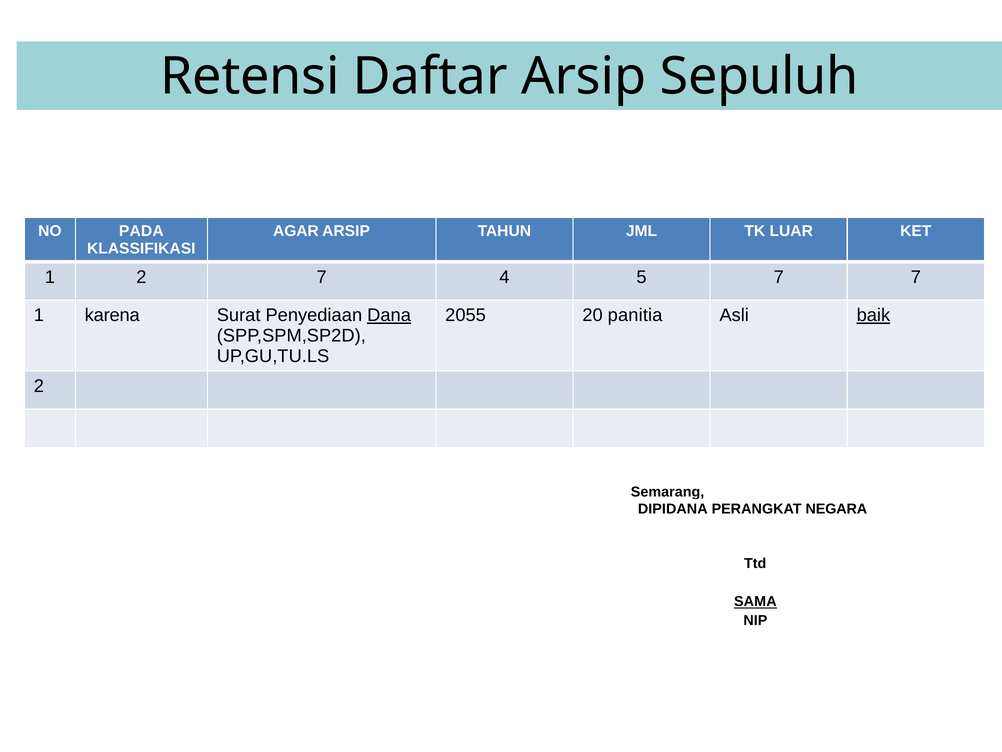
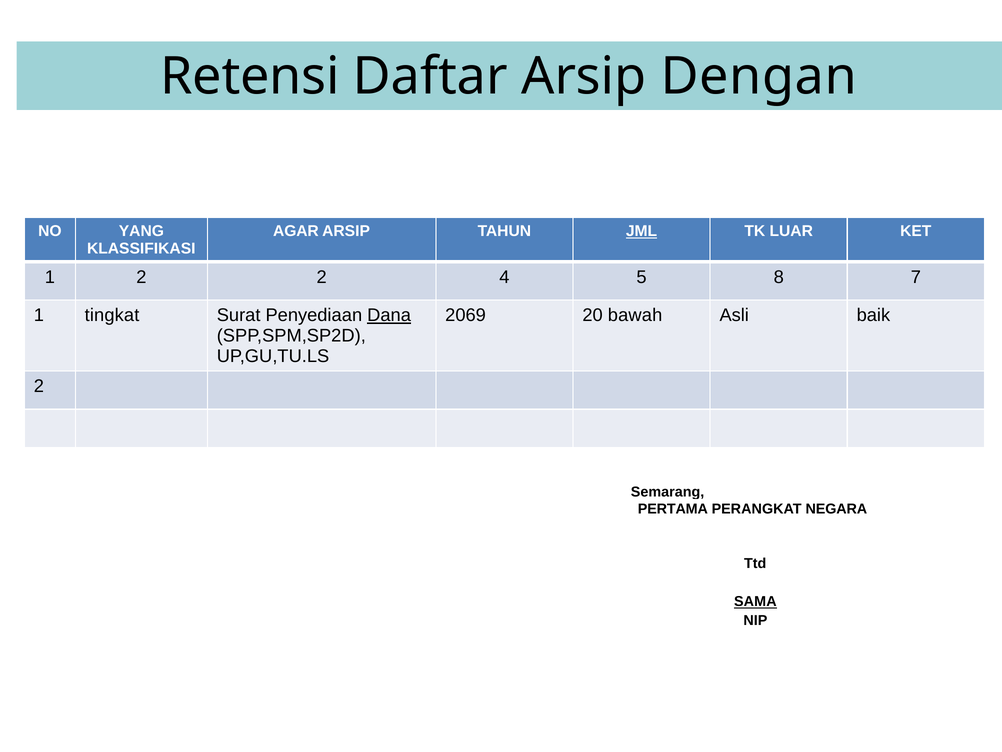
Sepuluh: Sepuluh -> Dengan (759, 76)
PADA: PADA -> YANG (141, 231)
JML underline: none -> present (641, 231)
2 7: 7 -> 2 (322, 277)
5 7: 7 -> 8 (779, 277)
karena: karena -> tingkat (112, 315)
2055: 2055 -> 2069 (466, 315)
panitia: panitia -> bawah (635, 315)
baik underline: present -> none (873, 315)
DIPIDANA: DIPIDANA -> PERTAMA (673, 509)
